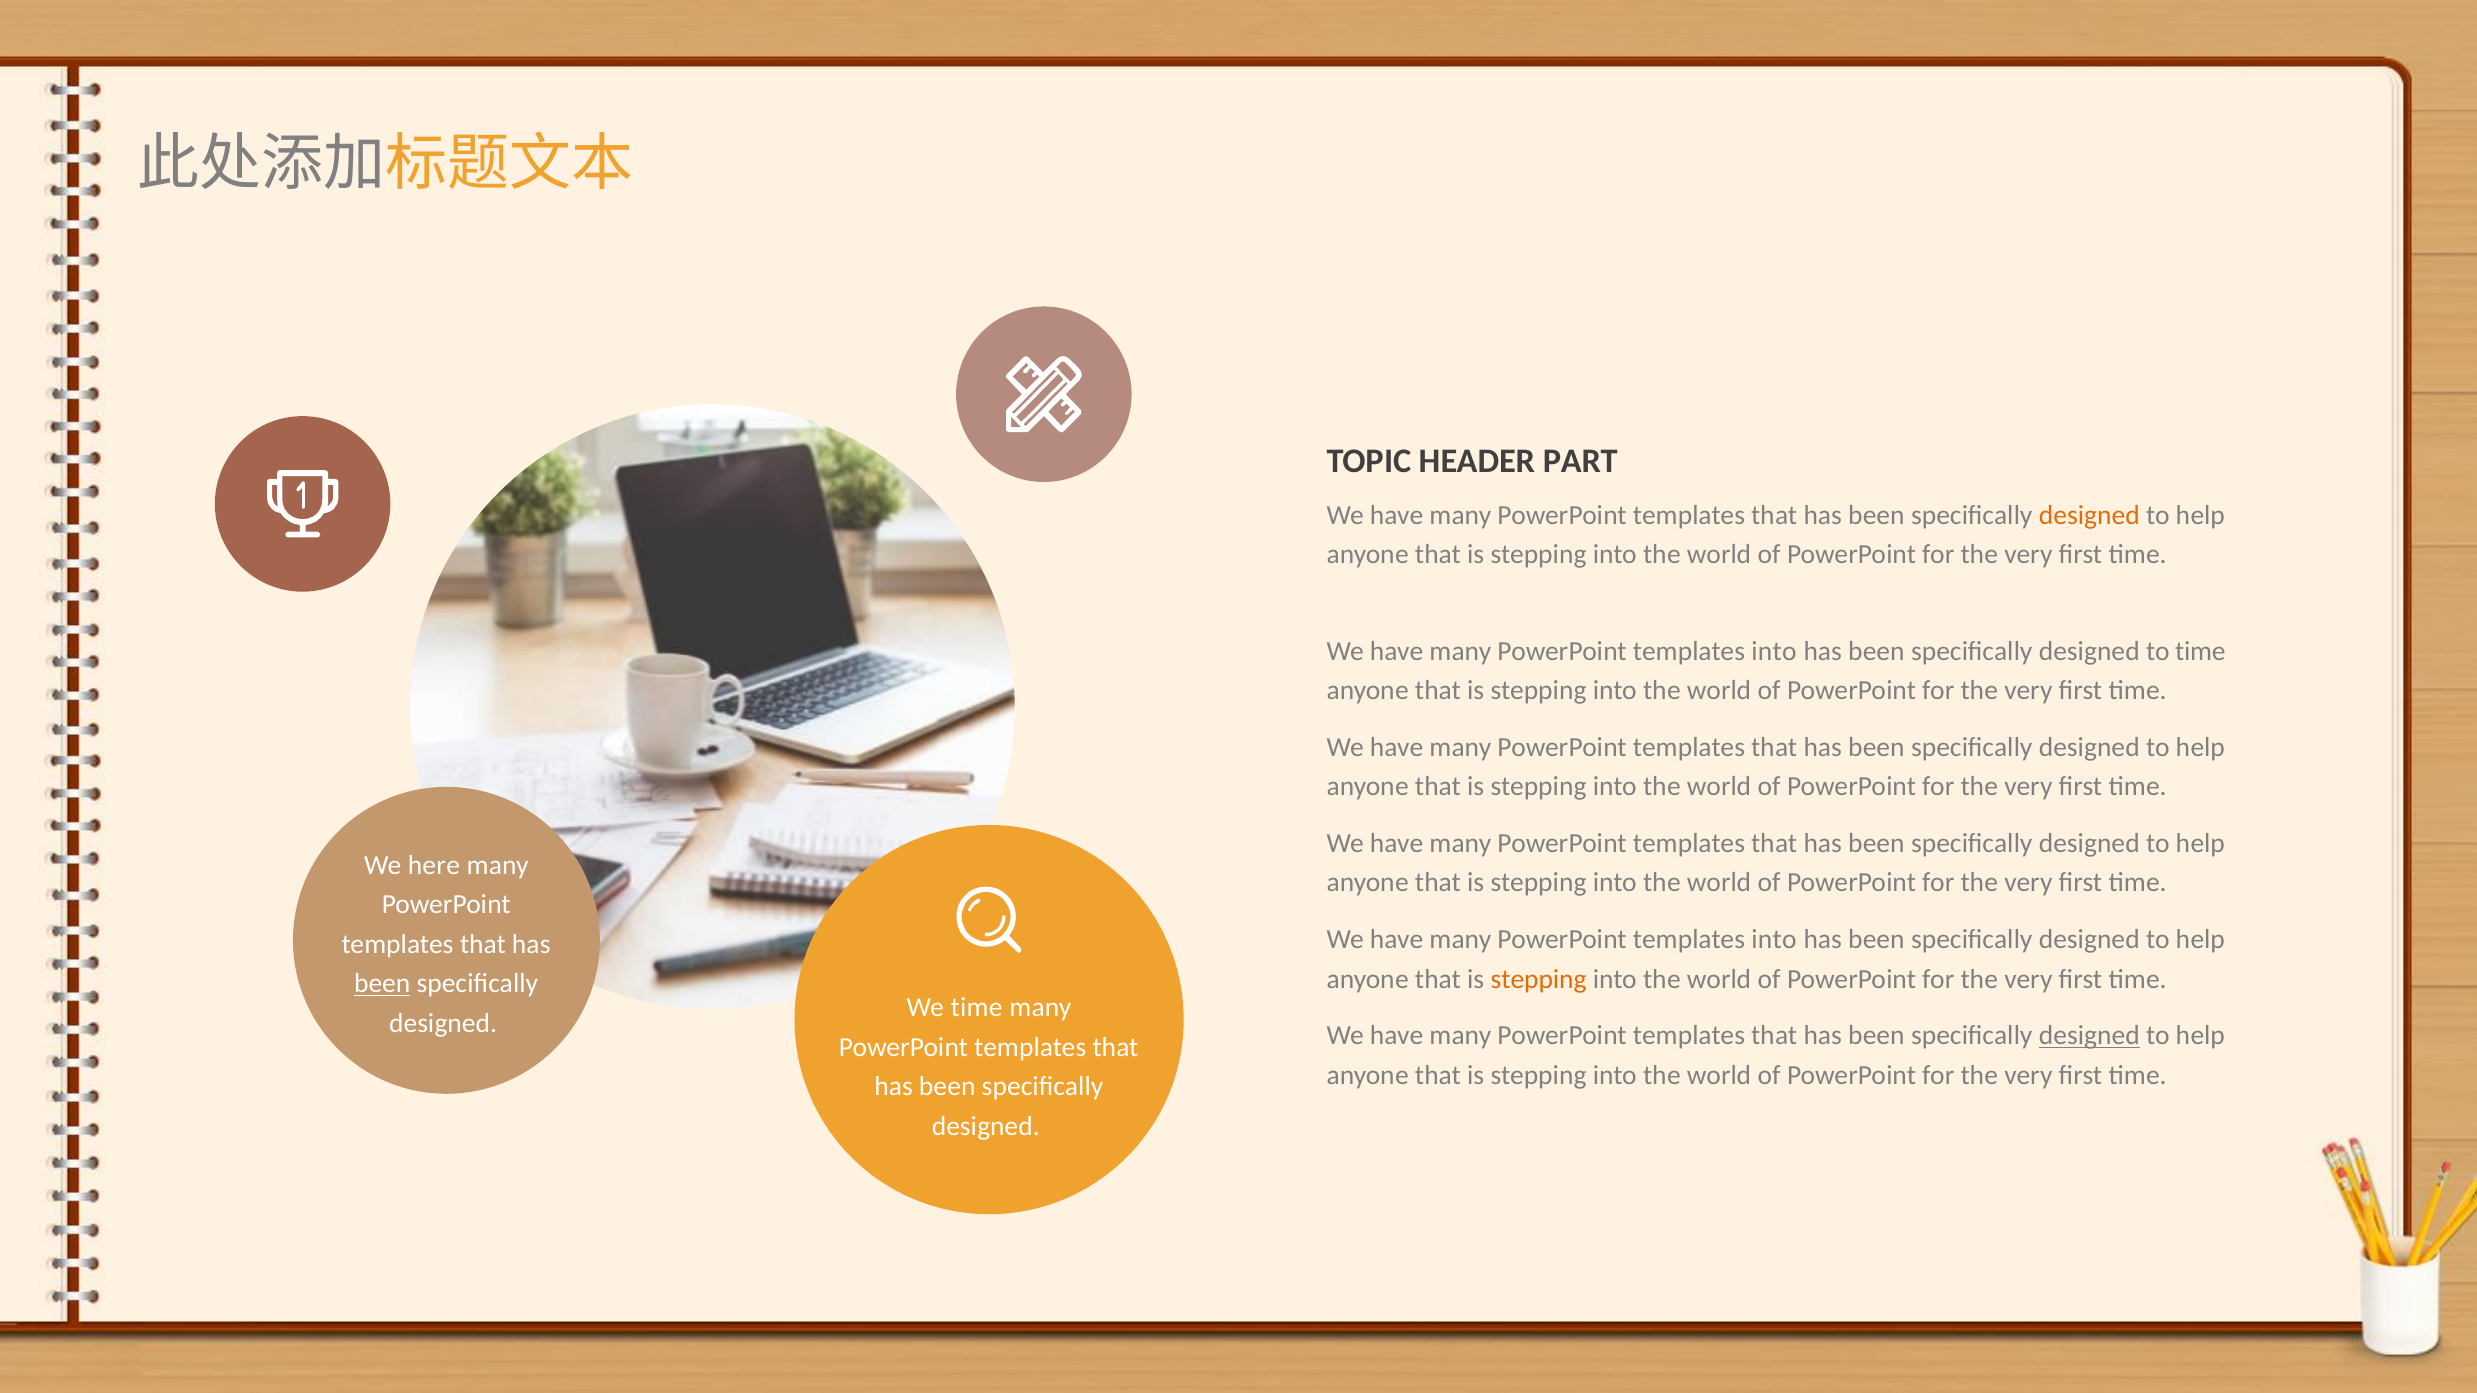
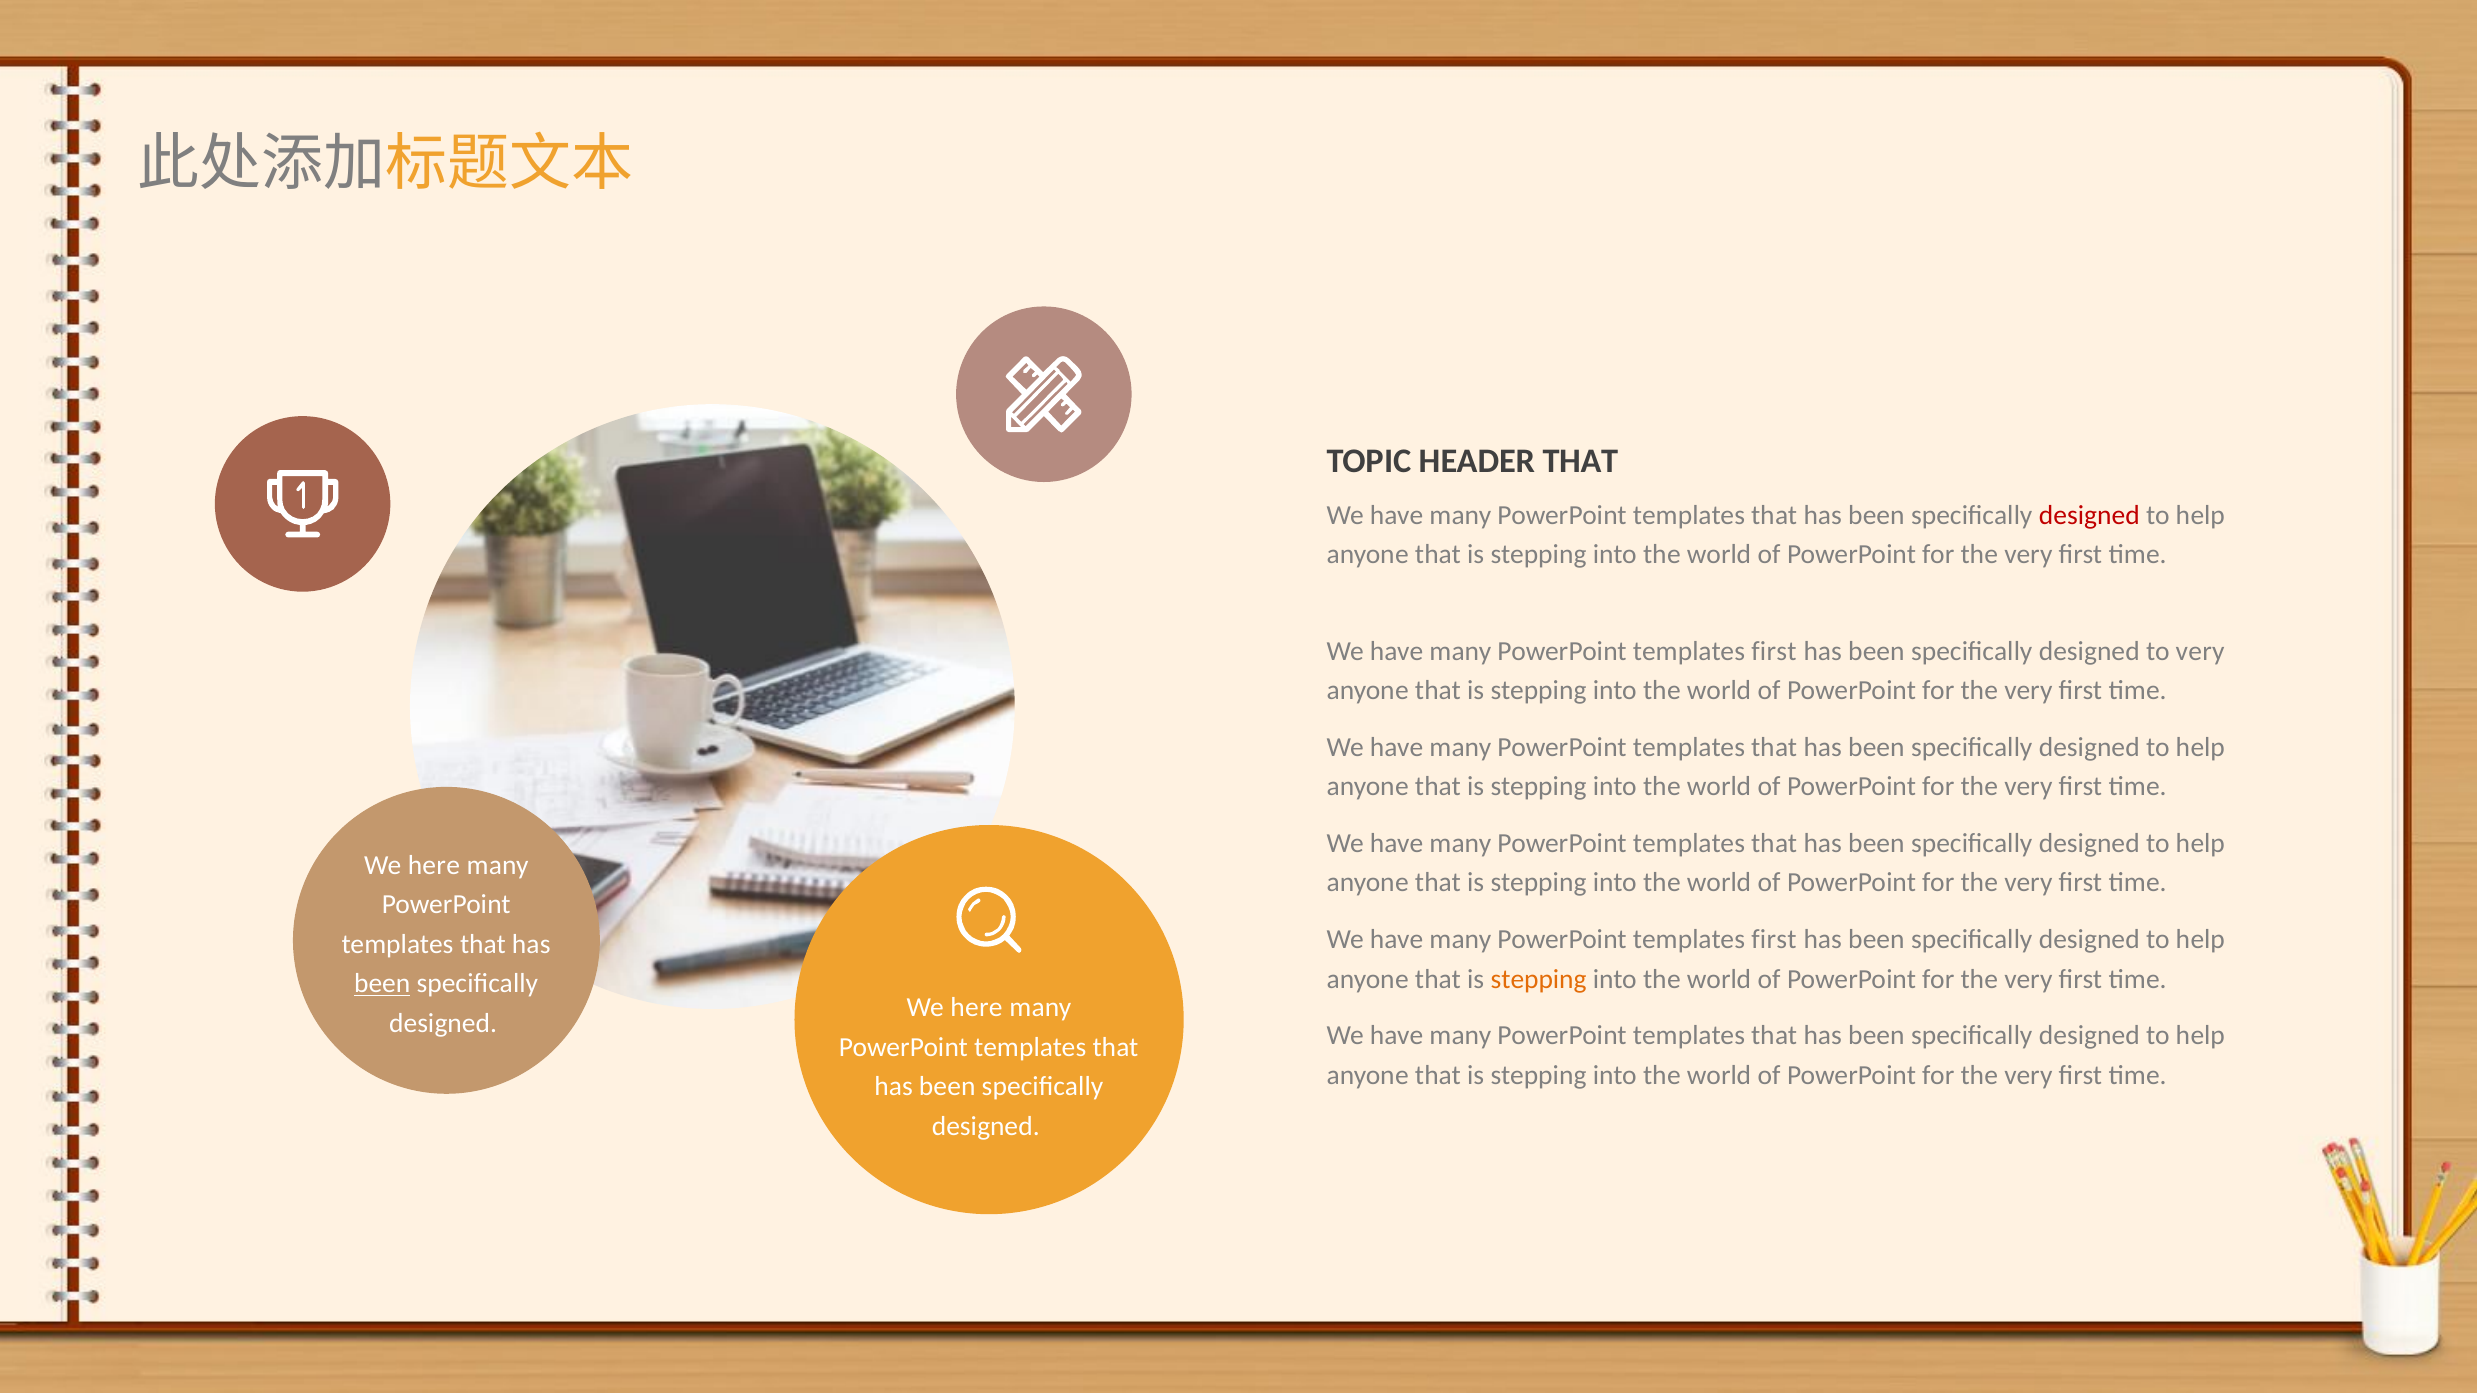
HEADER PART: PART -> THAT (1580, 462)
designed colour: orange -> red (2089, 515)
into: into -> first (1774, 651)
to time: time -> very (2200, 651)
into: into -> first (1774, 940)
time: time -> here (977, 1008)
designed underline: present -> none (2089, 1036)
